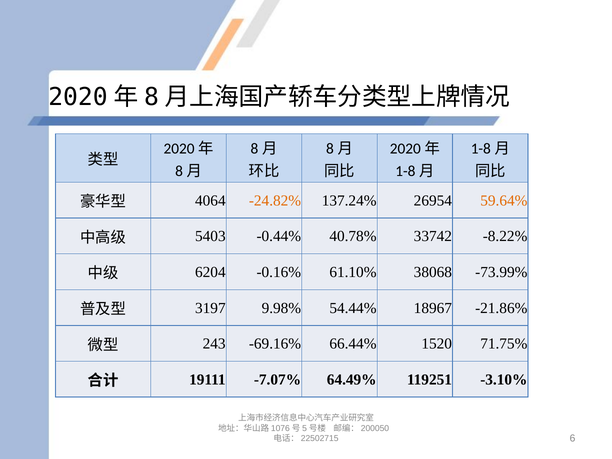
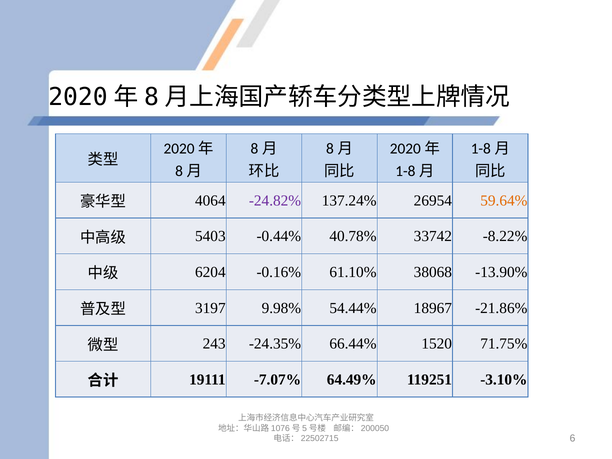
-24.82% colour: orange -> purple (275, 201)
-73.99%: -73.99% -> -13.90% (501, 272)
-69.16%: -69.16% -> -24.35% (275, 344)
